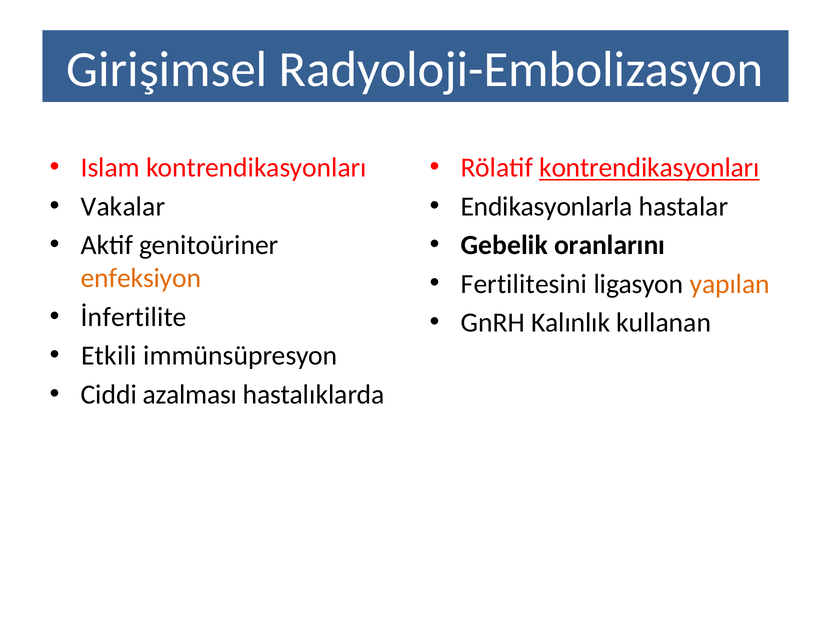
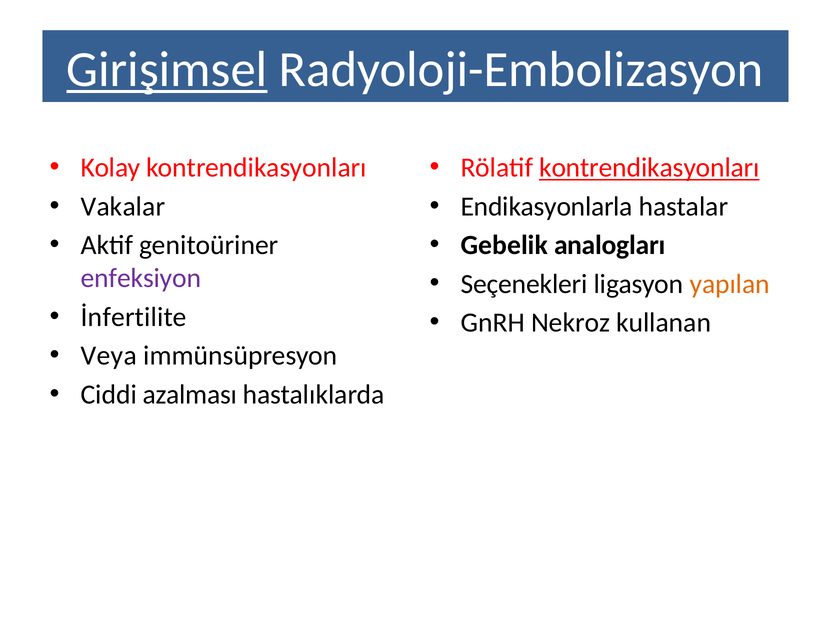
Girişimsel underline: none -> present (167, 70)
Islam: Islam -> Kolay (111, 168)
oranlarını: oranlarını -> analogları (610, 245)
enfeksiyon colour: orange -> purple (141, 278)
Fertilitesini: Fertilitesini -> Seçenekleri (524, 284)
Kalınlık: Kalınlık -> Nekroz (571, 322)
Etkili: Etkili -> Veya (109, 356)
